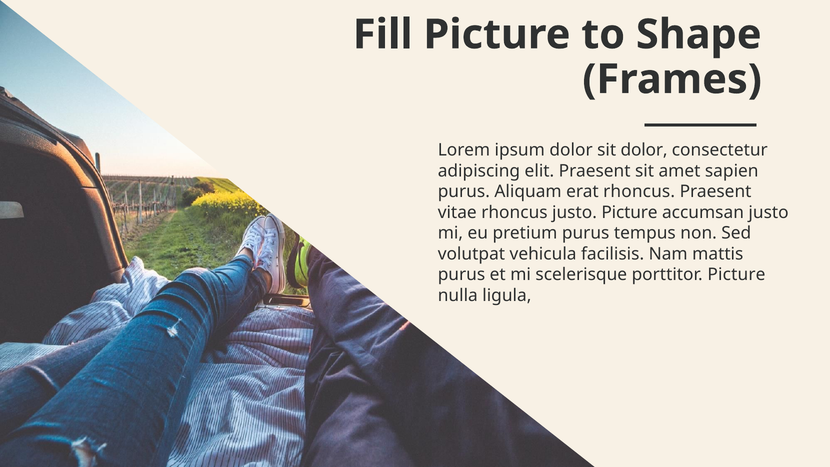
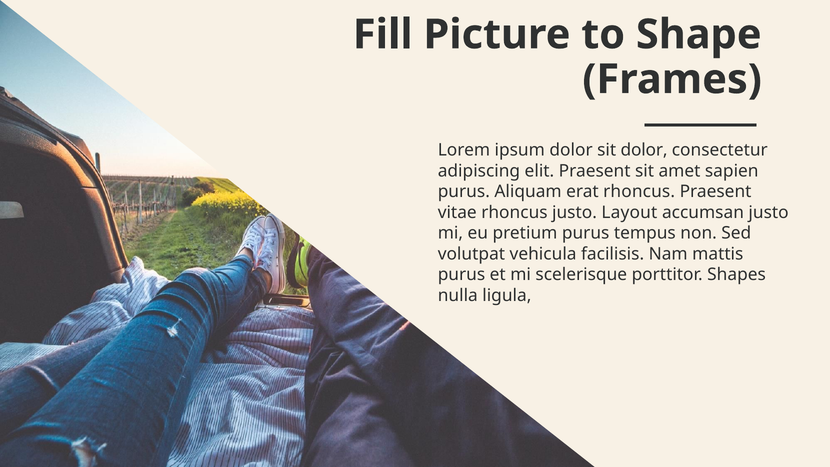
Picture: Picture -> Layout (629, 212)
porttitor Picture: Picture -> Shapes (737, 275)
